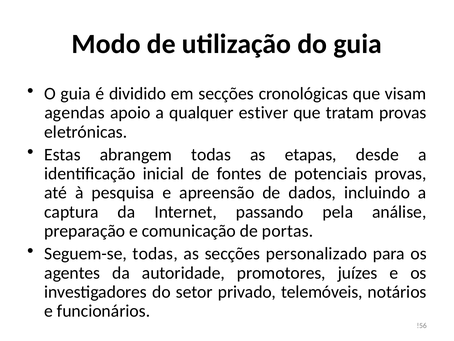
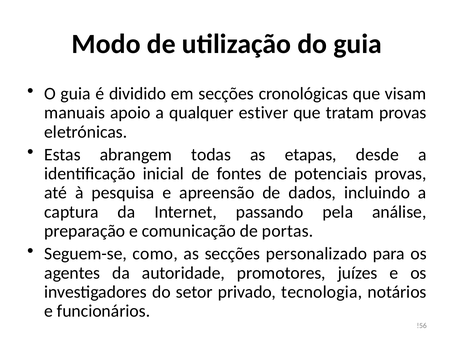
agendas: agendas -> manuais (75, 113)
Seguem-se todas: todas -> como (155, 253)
telemóveis: telemóveis -> tecnologia (322, 292)
